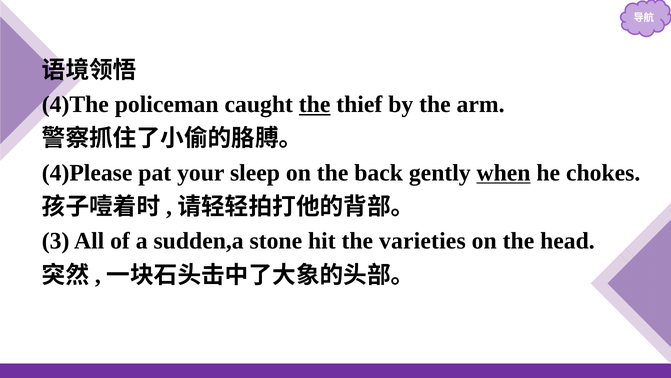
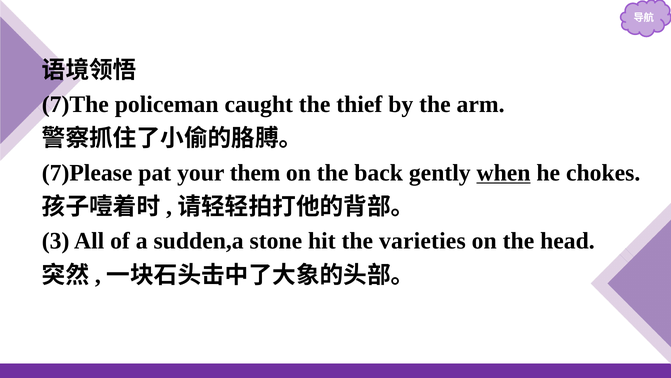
4)The: 4)The -> 7)The (75, 104)
the underline: present -> none (315, 104)
4)Please: 4)Please -> 7)Please (87, 173)
sleep: sleep -> them (255, 173)
